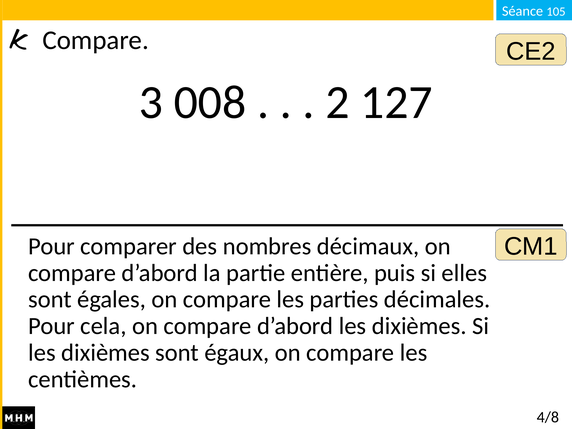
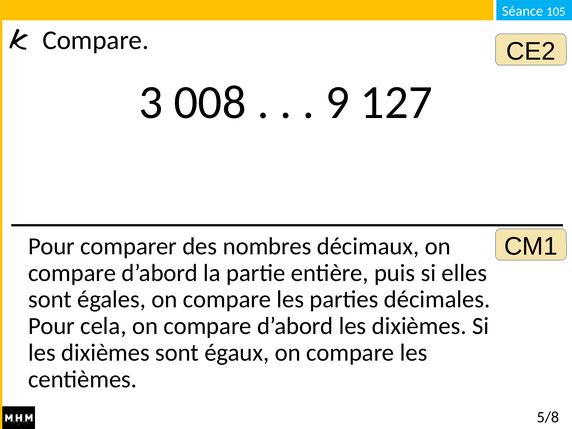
2: 2 -> 9 (337, 102)
4/8: 4/8 -> 5/8 (548, 417)
